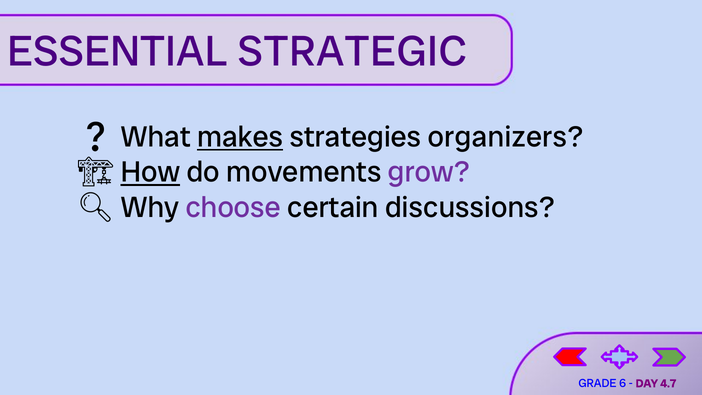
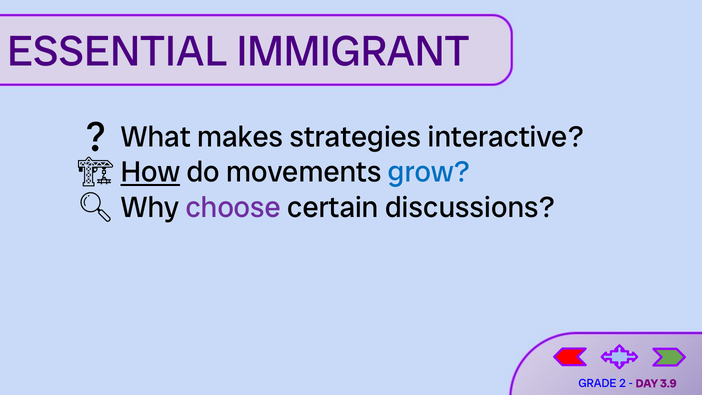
STRATEGIC: STRATEGIC -> IMMIGRANT (353, 52)
makes underline: present -> none (240, 137)
organizers: organizers -> interactive (506, 137)
grow colour: purple -> blue (429, 172)
6: 6 -> 2 (623, 383)
4.7: 4.7 -> 3.9 (668, 383)
